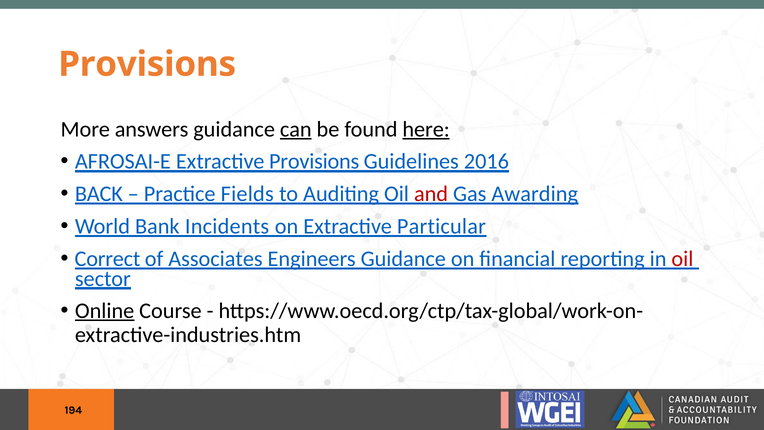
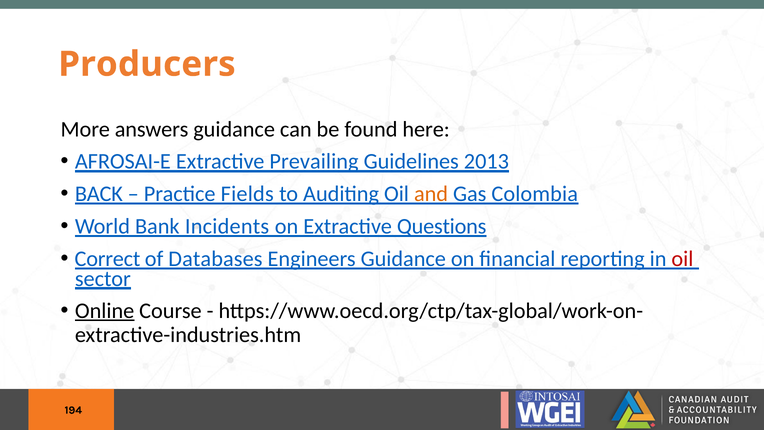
Provisions: Provisions -> Producers (147, 64)
can underline: present -> none (296, 129)
here underline: present -> none (426, 129)
Extractive Provisions: Provisions -> Prevailing (314, 161)
2016: 2016 -> 2013 (486, 161)
and colour: red -> orange (431, 194)
Awarding: Awarding -> Colombia (535, 194)
Particular: Particular -> Questions (442, 226)
Associates: Associates -> Databases (215, 259)
